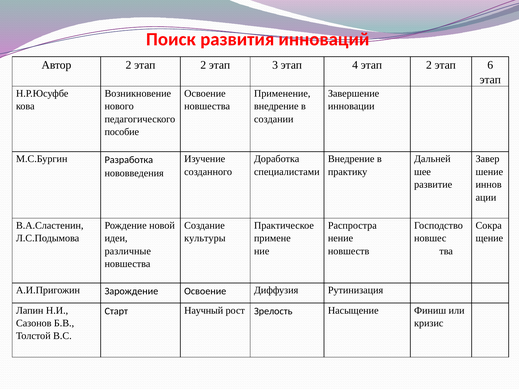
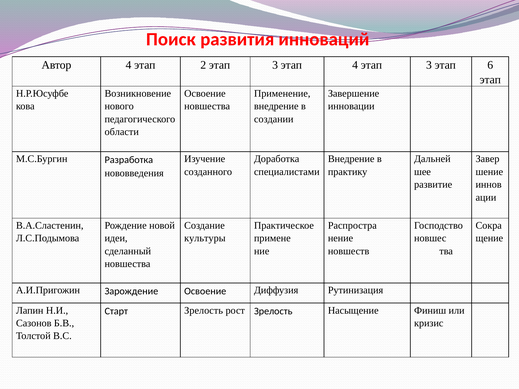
Автор 2: 2 -> 4 (129, 65)
4 этап 2: 2 -> 3 (429, 65)
пособие: пособие -> области (122, 132)
различные: различные -> сделанный (128, 251)
Старт Научный: Научный -> Зрелость (204, 311)
